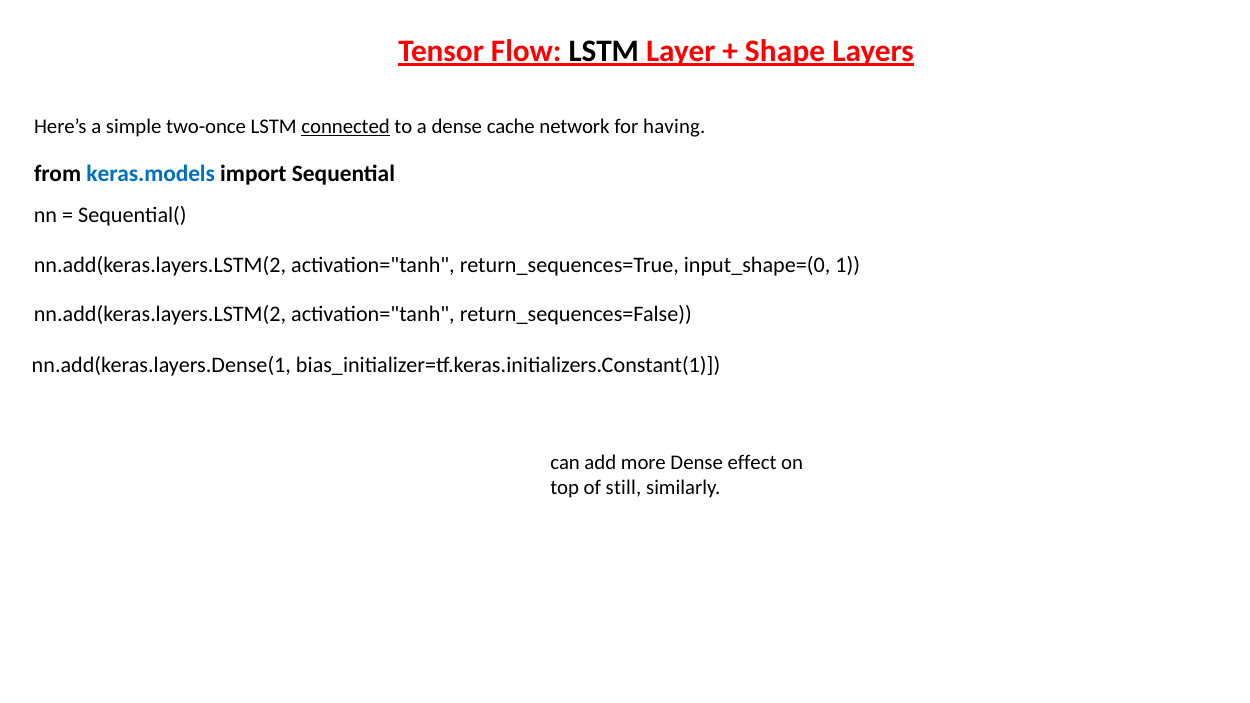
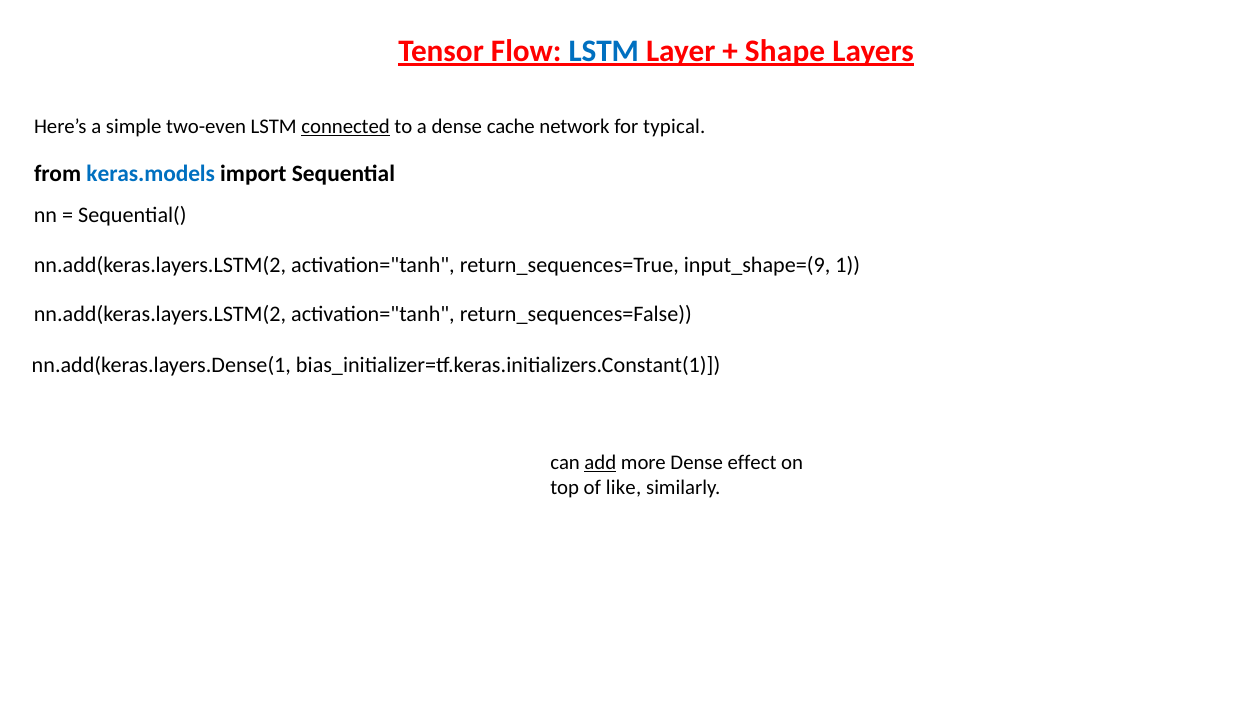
LSTM colour: black -> blue (604, 51)
two-once: two-once -> two-even (206, 126)
having: having -> typical (674, 126)
input_shape=(0: input_shape=(0 -> input_shape=(9 (757, 266)
add underline: none -> present (600, 463)
still: still -> like (624, 488)
